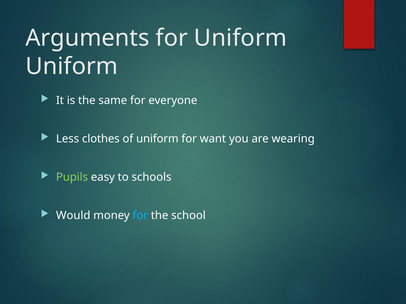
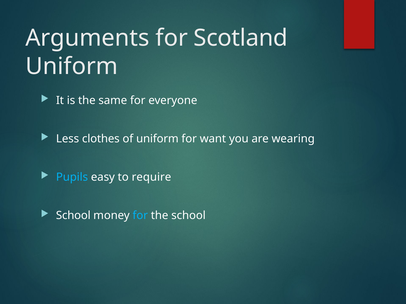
for Uniform: Uniform -> Scotland (241, 38)
Pupils colour: light green -> light blue (72, 177)
schools: schools -> require (151, 177)
Would: Would -> School (73, 216)
